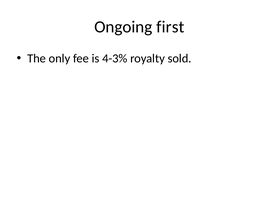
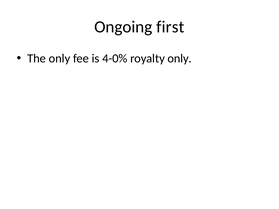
4-3%: 4-3% -> 4-0% (115, 59)
royalty sold: sold -> only (180, 59)
